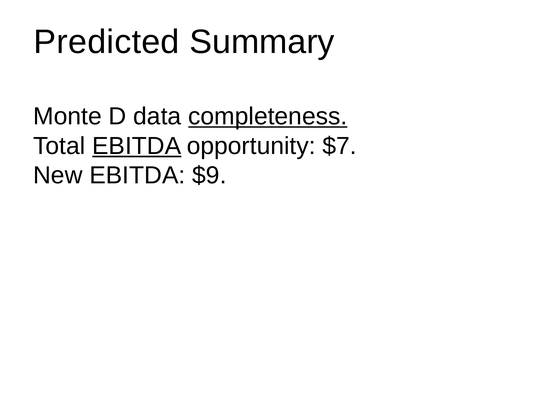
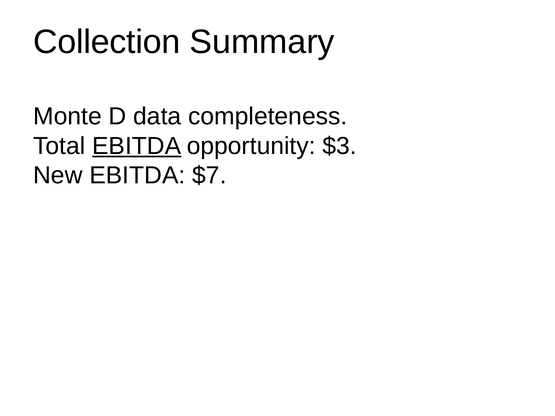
Predicted: Predicted -> Collection (107, 42)
completeness underline: present -> none (268, 116)
$7: $7 -> $3 (340, 146)
$9: $9 -> $7 (209, 176)
